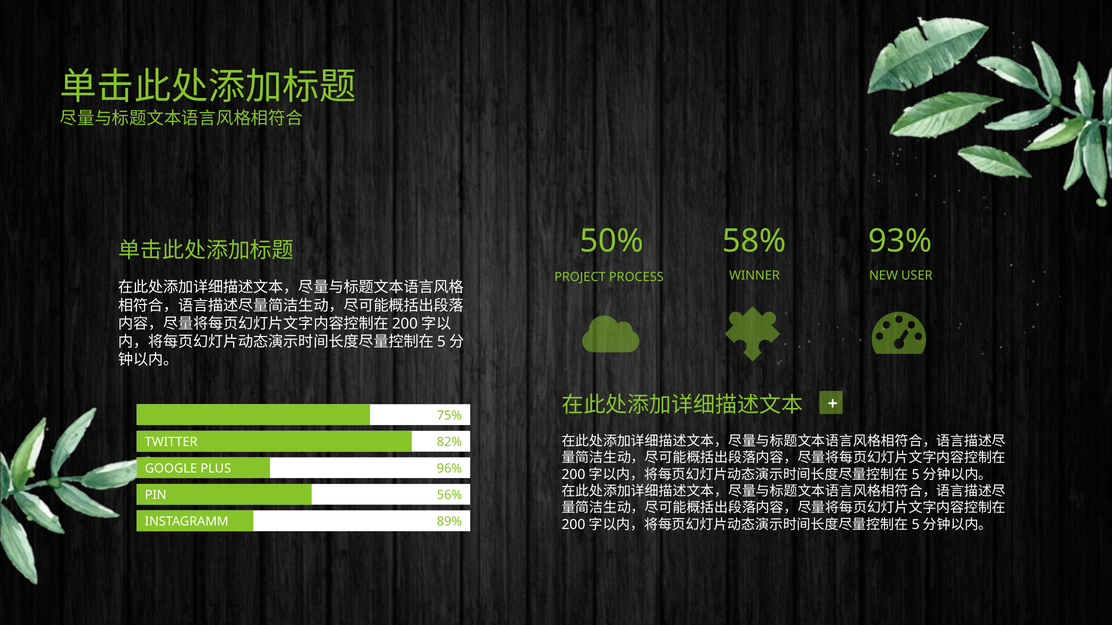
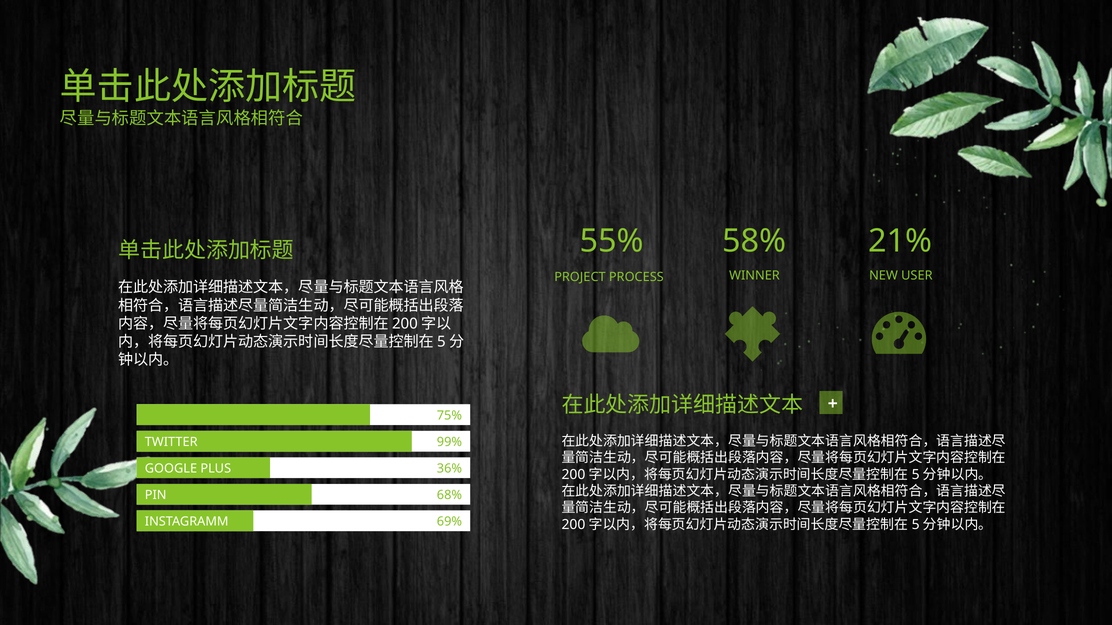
50%: 50% -> 55% (612, 241)
93%: 93% -> 21% (900, 241)
82%: 82% -> 99% (449, 442)
96%: 96% -> 36% (449, 469)
56%: 56% -> 68% (449, 496)
89%: 89% -> 69% (449, 522)
